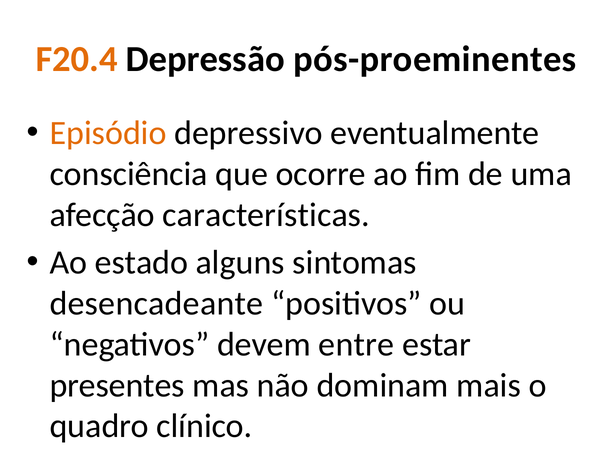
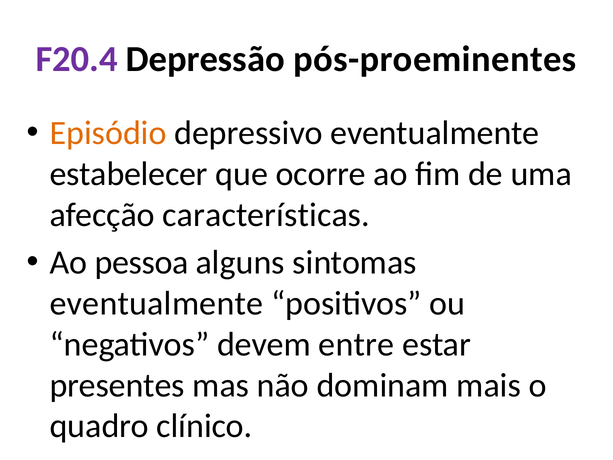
F20.4 colour: orange -> purple (77, 59)
consciência: consciência -> estabelecer (129, 174)
estado: estado -> pessoa (142, 263)
desencadeante: desencadeante -> eventualmente (156, 303)
